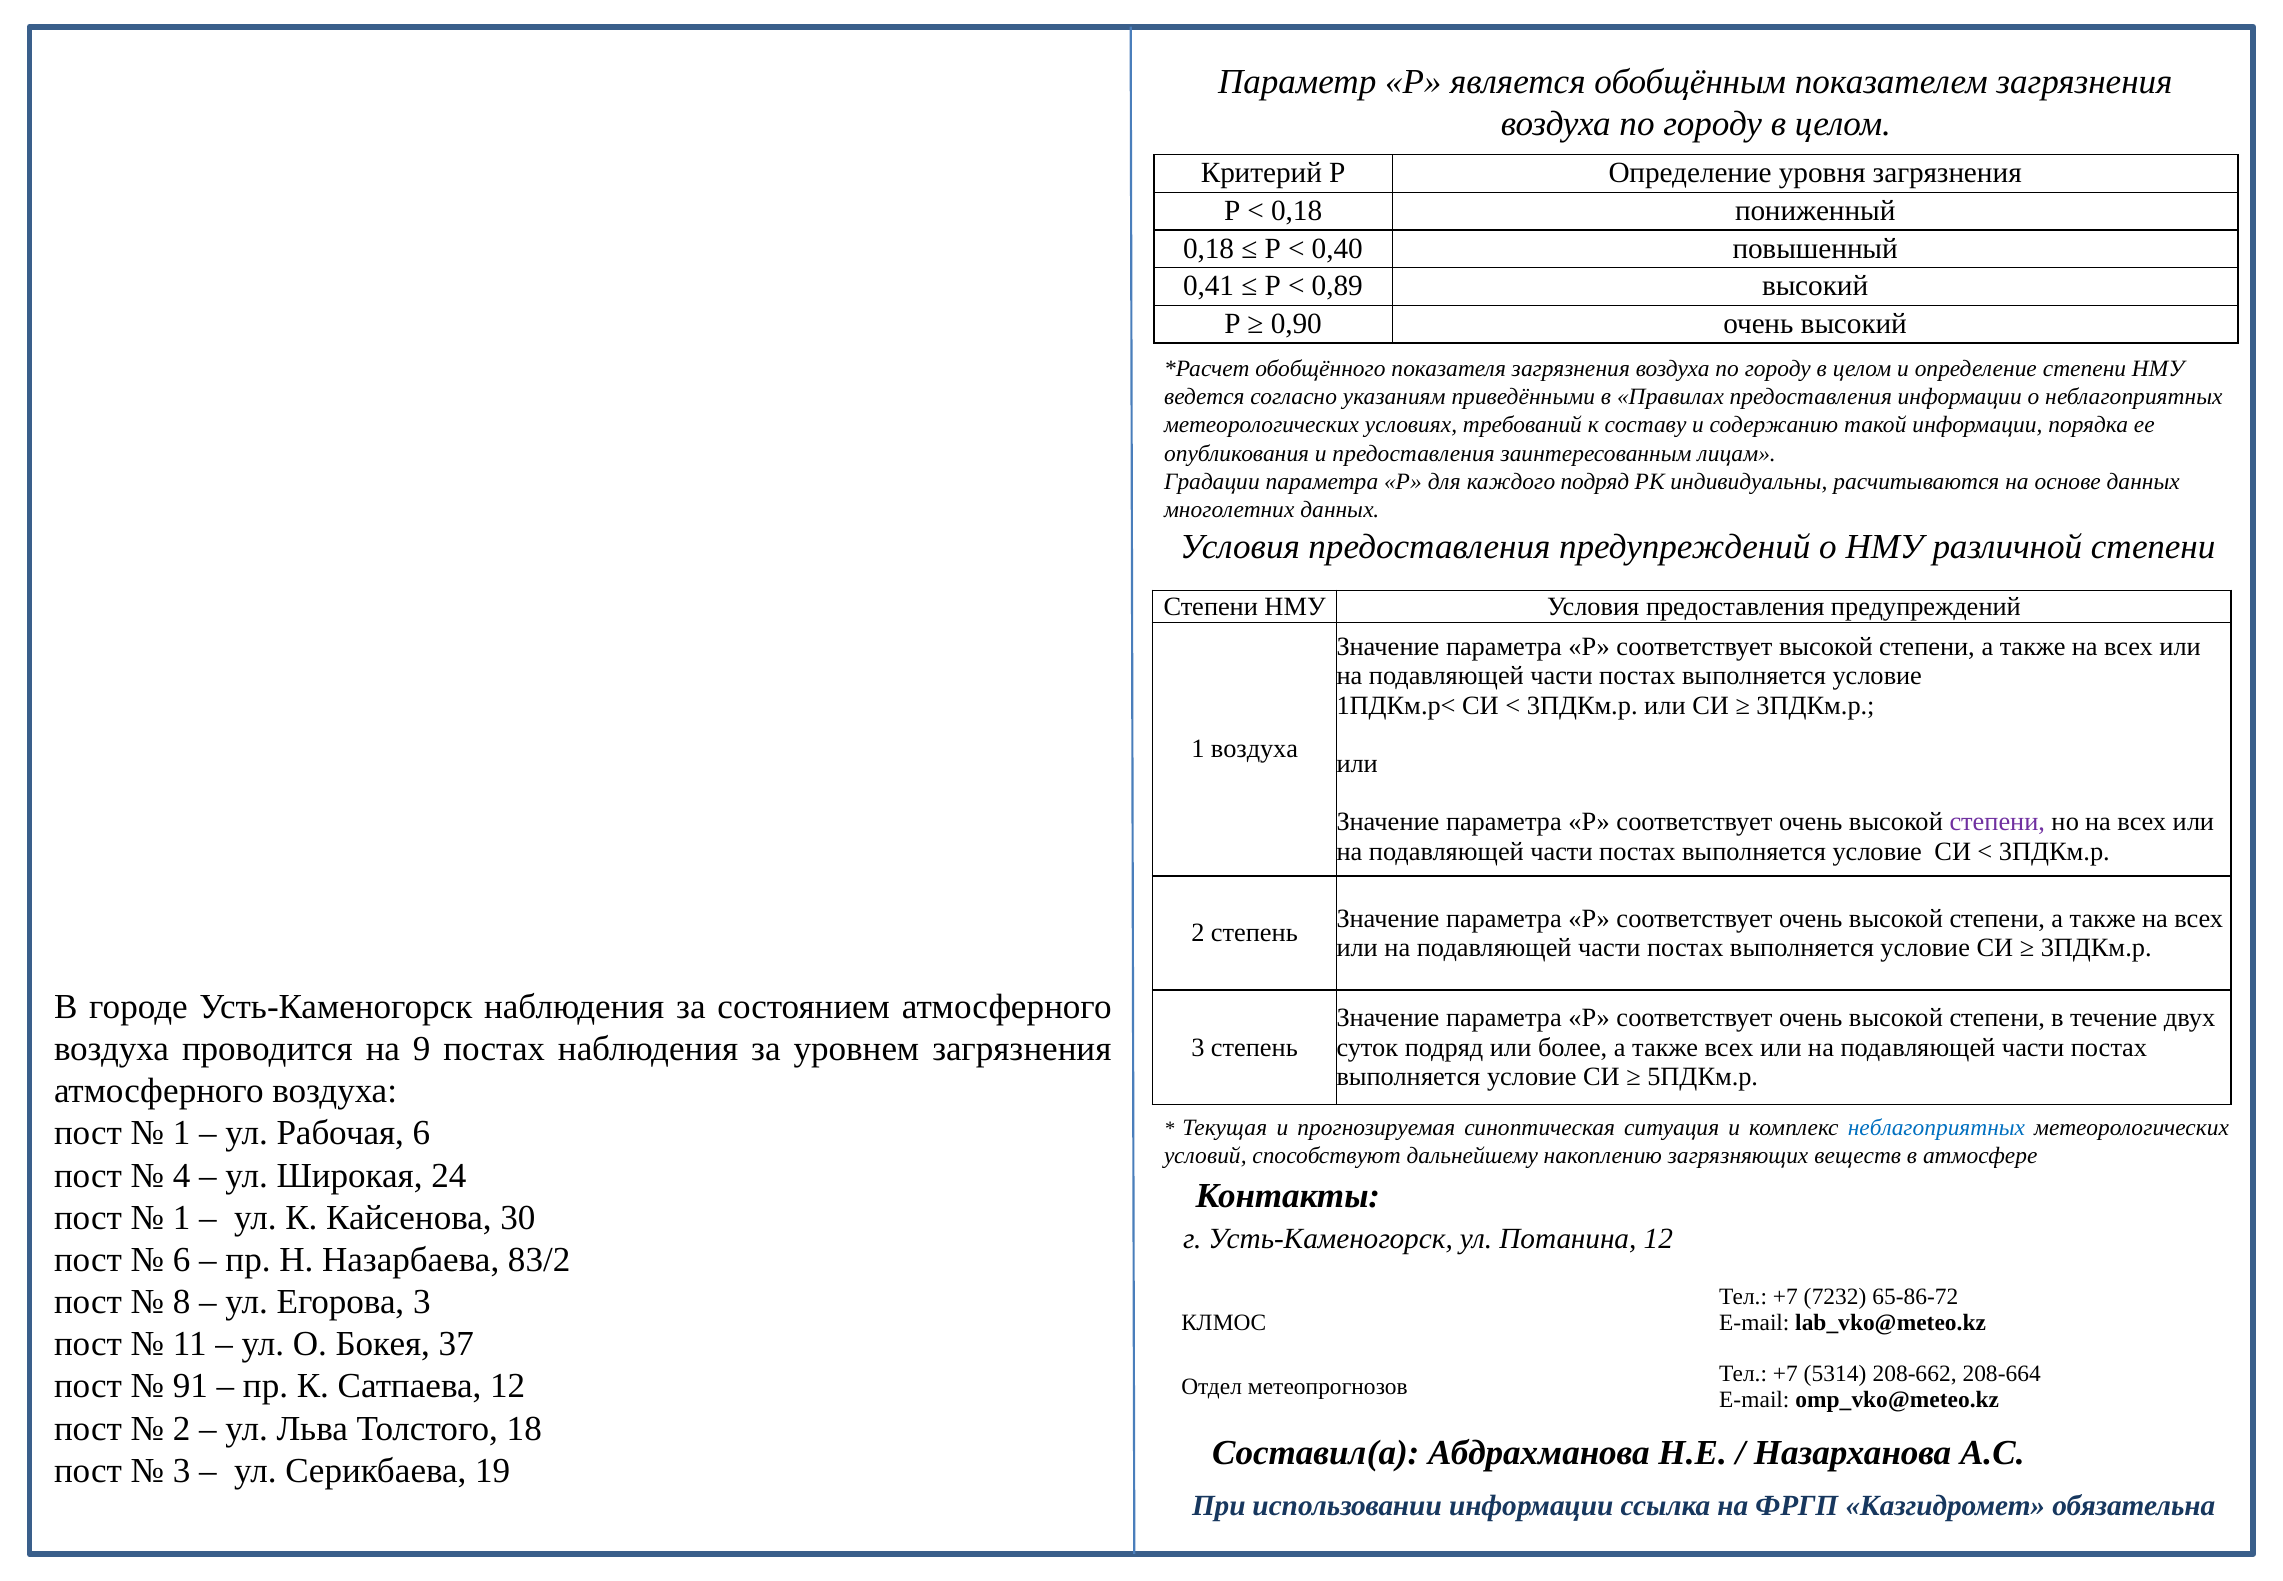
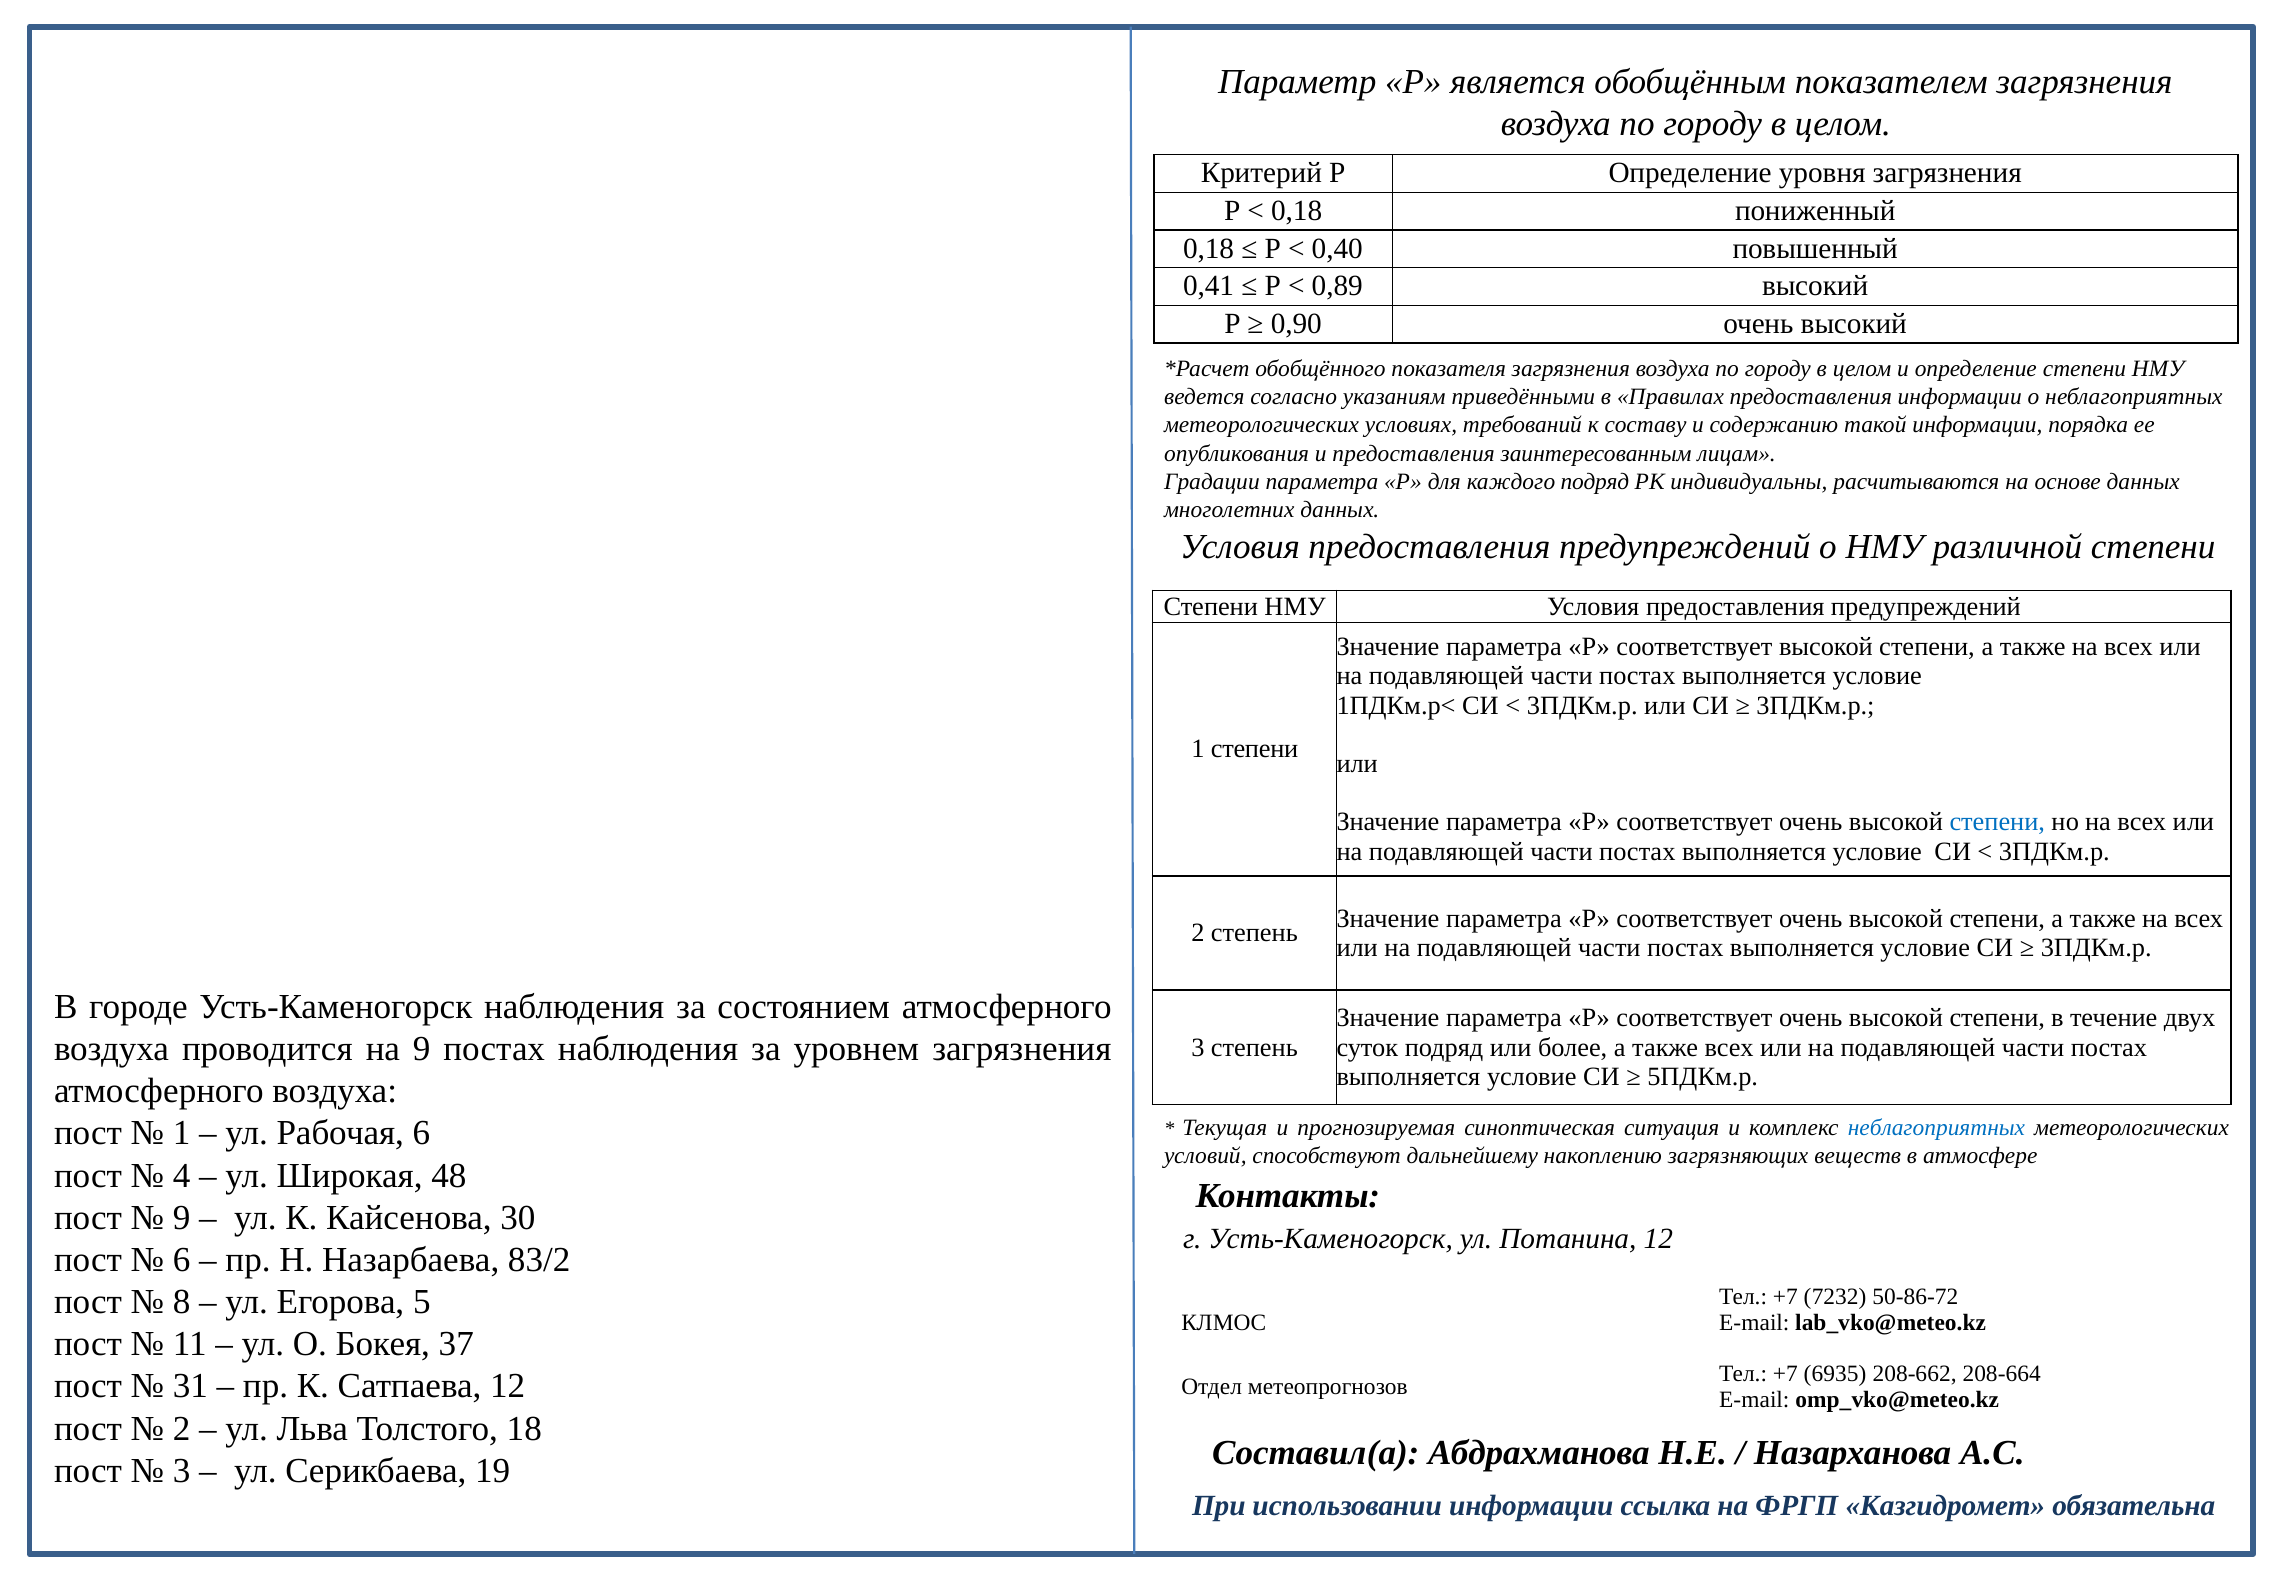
1 воздуха: воздуха -> степени (1255, 749)
степени colour: purple -> blue (1997, 822)
24: 24 -> 48 (449, 1175)
1: 1 -> 9 (182, 1217)
Егорова 3: 3 -> 5 (422, 1302)
65-86-72: 65-86-72 -> 50-86-72 (1915, 1296)
5314: 5314 -> 6935 (1835, 1374)
91: 91 -> 31 (190, 1386)
